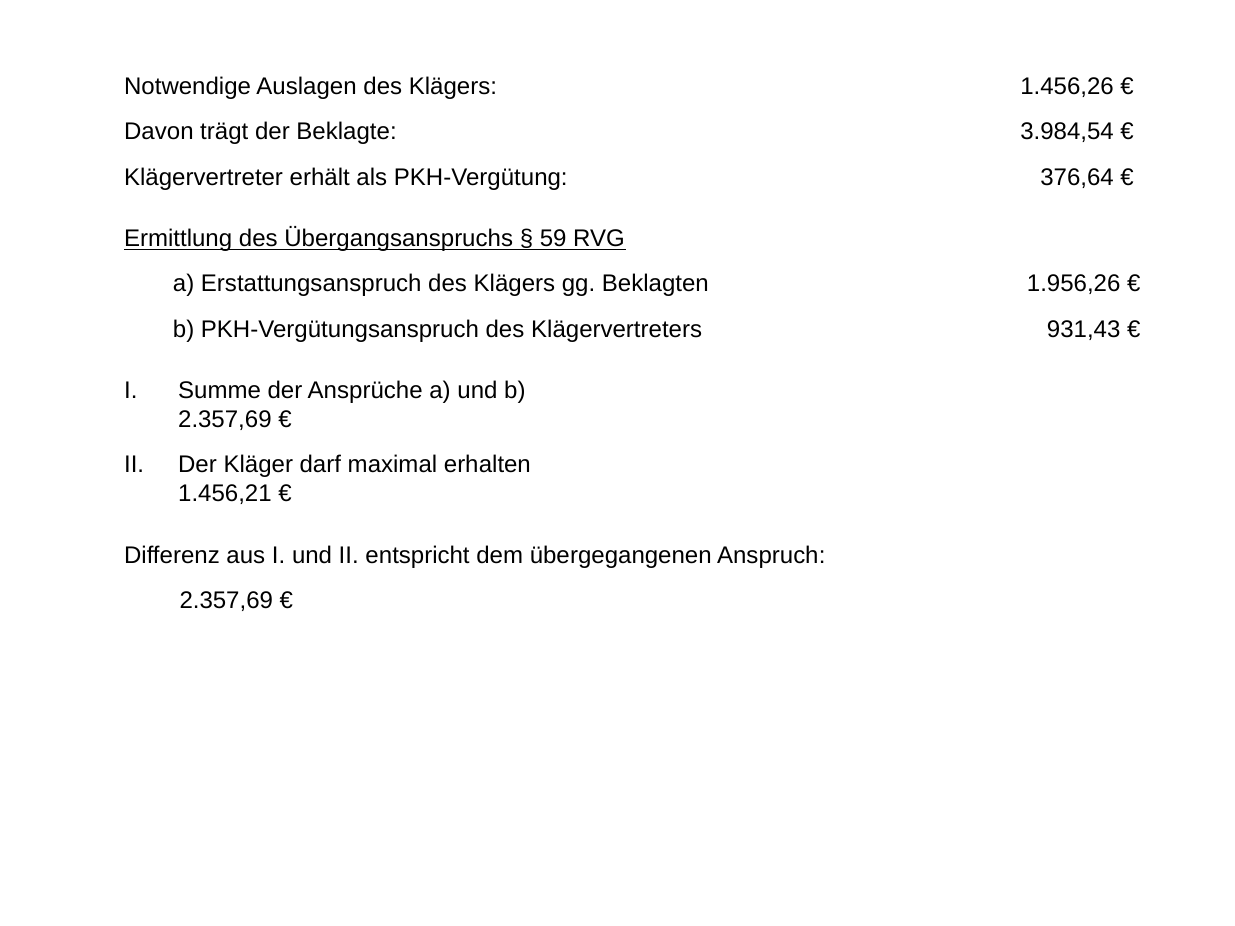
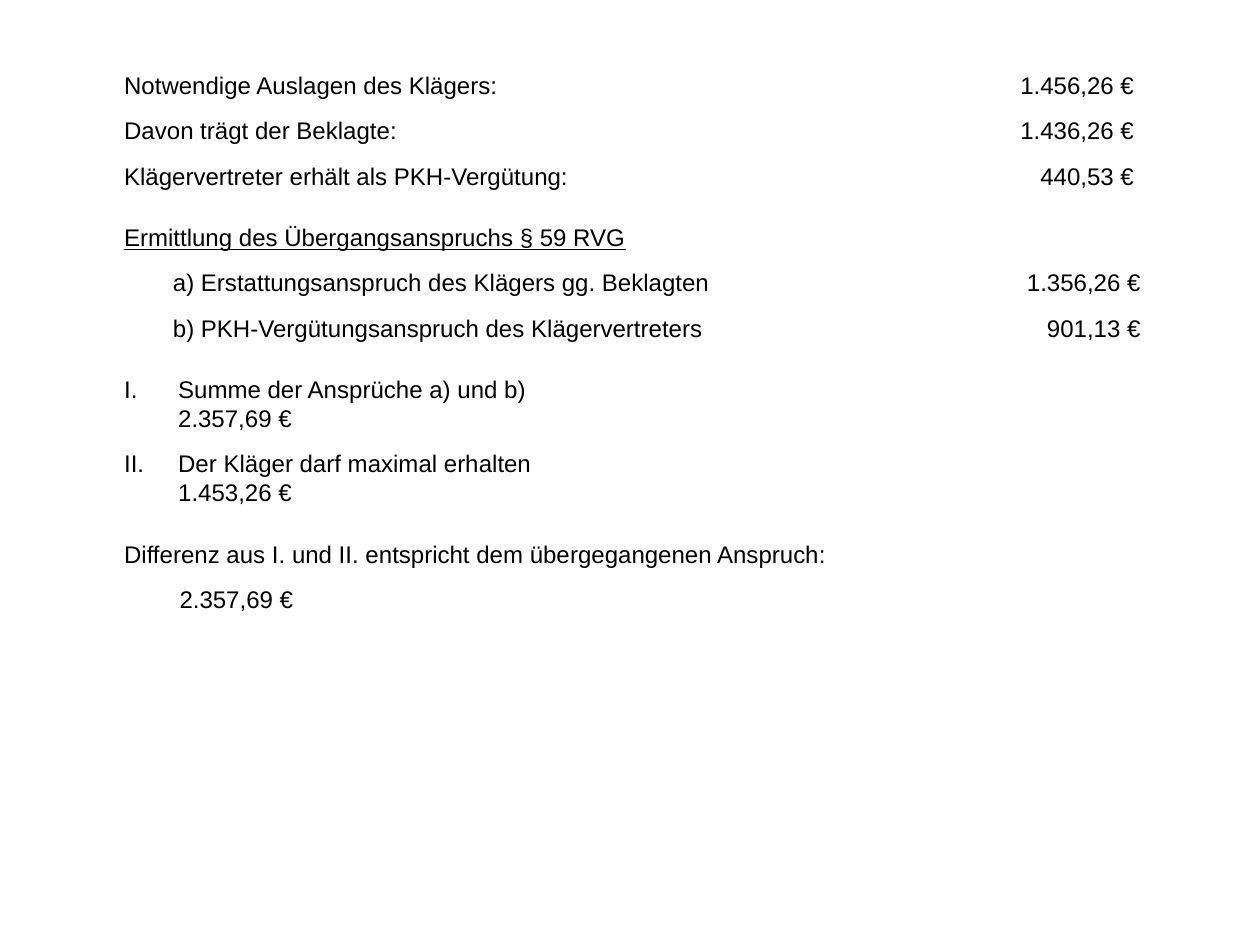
3.984,54: 3.984,54 -> 1.436,26 (1067, 132)
376,64: 376,64 -> 440,53 (1077, 177)
1.956,26: 1.956,26 -> 1.356,26 (1074, 284)
931,43: 931,43 -> 901,13 (1084, 329)
1.456,21: 1.456,21 -> 1.453,26 (225, 494)
